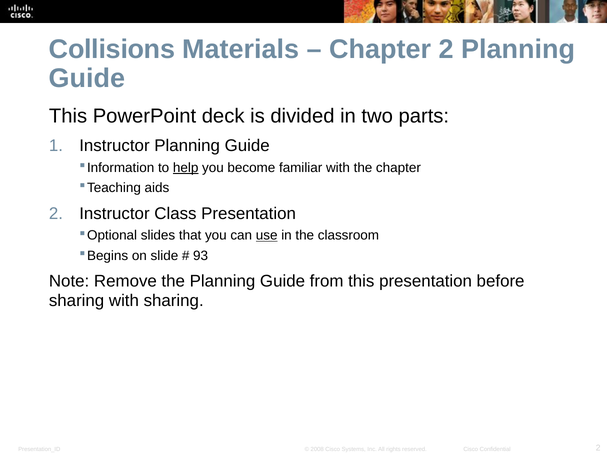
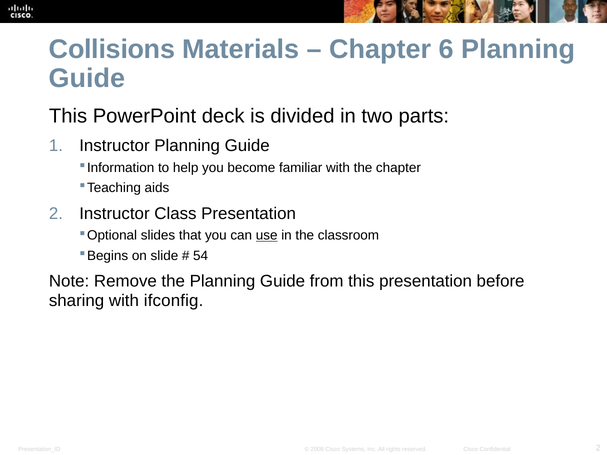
Chapter 2: 2 -> 6 (446, 49)
help underline: present -> none (186, 168)
93: 93 -> 54 (201, 256)
with sharing: sharing -> ifconfig (174, 301)
